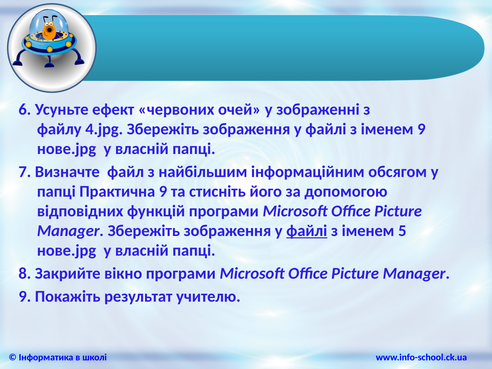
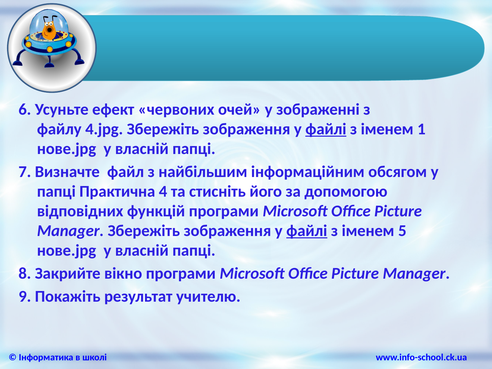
файлі underline: none -> present (326, 129)
іменем 9: 9 -> 1 (421, 129)
Практична 9: 9 -> 4 (163, 192)
